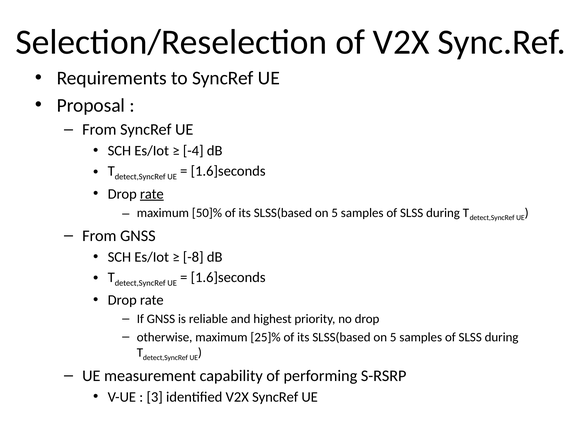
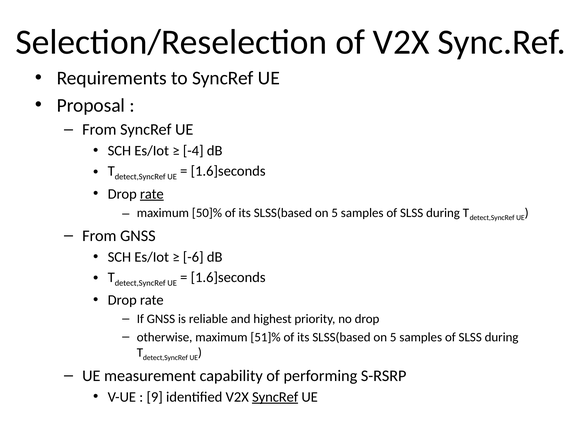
-8: -8 -> -6 (193, 257)
25]%: 25]% -> 51]% (266, 338)
3: 3 -> 9 (155, 397)
SyncRef underline: none -> present (275, 397)
